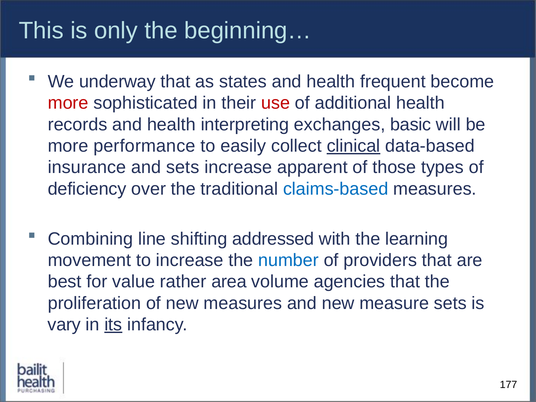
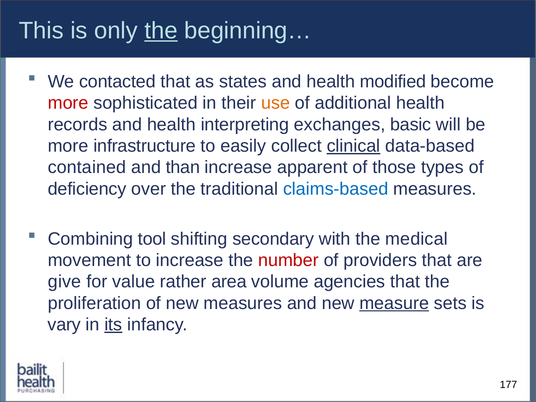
the underline: none -> present (161, 31)
underway: underway -> contacted (117, 82)
frequent: frequent -> modified (393, 82)
use colour: red -> orange (276, 103)
performance: performance -> infrastructure (145, 146)
insurance: insurance -> contained (87, 167)
and sets: sets -> than (183, 167)
line: line -> tool (152, 239)
addressed: addressed -> secondary (273, 239)
learning: learning -> medical (417, 239)
number colour: blue -> red (289, 260)
best: best -> give (65, 282)
measure underline: none -> present (394, 303)
